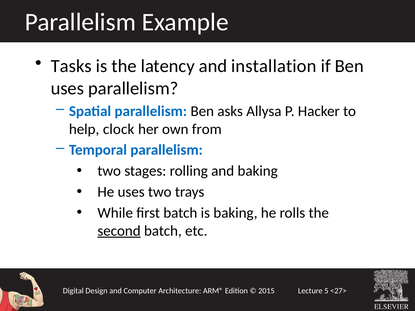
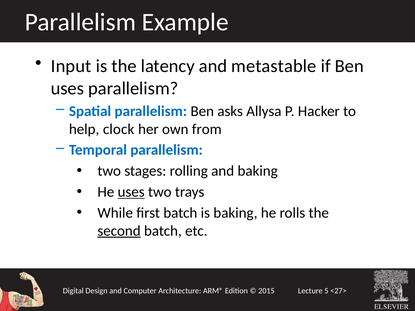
Tasks: Tasks -> Input (71, 66)
installation: installation -> metastable (274, 66)
uses underline: none -> present (131, 192)
